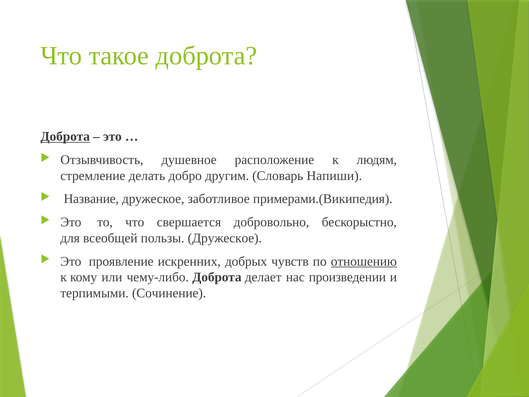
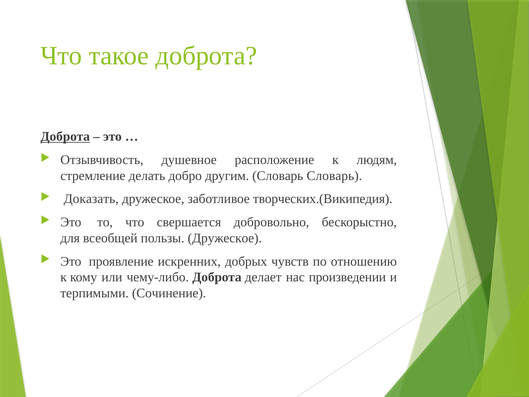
Словарь Напиши: Напиши -> Словарь (334, 176)
Название: Название -> Доказать (91, 199)
примерами.(Википедия: примерами.(Википедия -> творческих.(Википедия (323, 199)
отношению underline: present -> none (364, 261)
